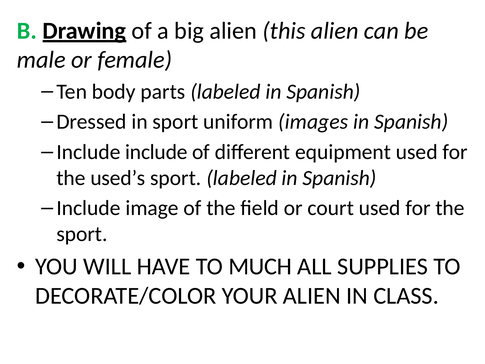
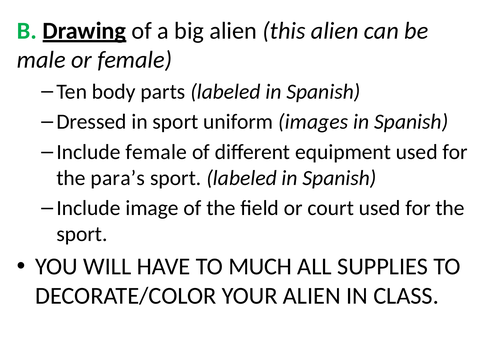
Include include: include -> female (156, 152)
used’s: used’s -> para’s (118, 178)
